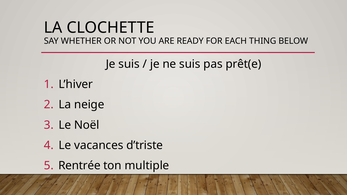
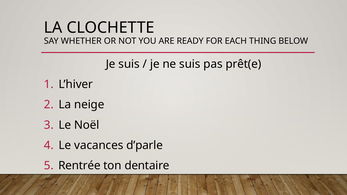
d’triste: d’triste -> d’parle (145, 145)
multiple: multiple -> dentaire (147, 166)
